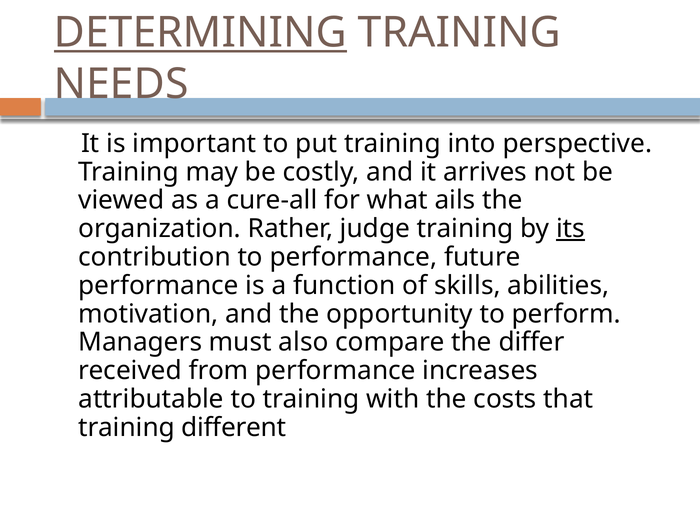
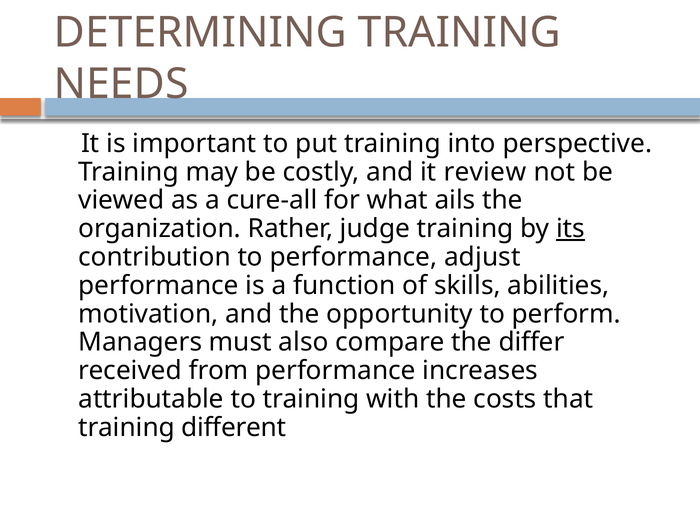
DETERMINING underline: present -> none (200, 33)
arrives: arrives -> review (485, 172)
future: future -> adjust (482, 257)
